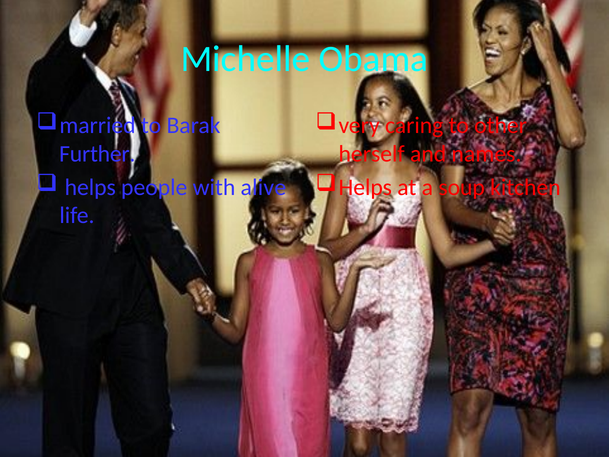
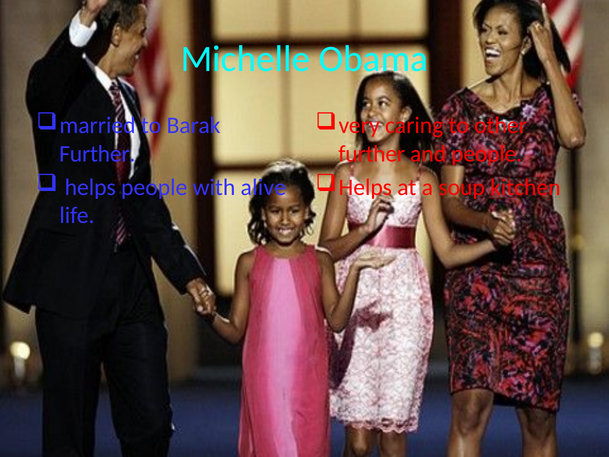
herself: herself -> further (372, 154)
and names: names -> people (487, 154)
